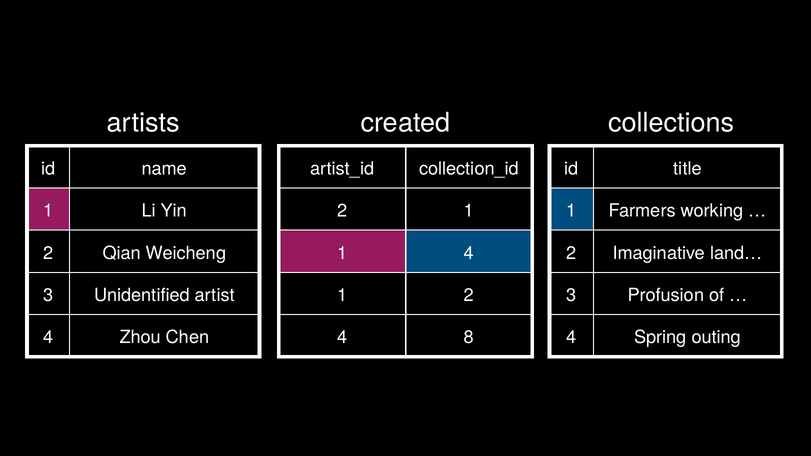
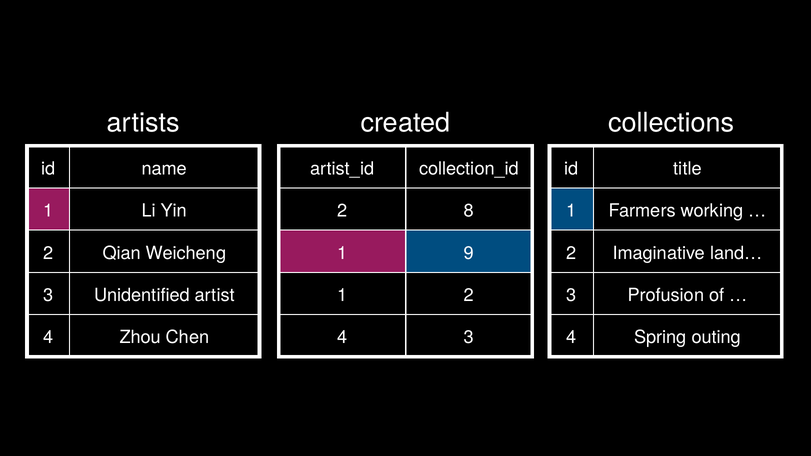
2 1: 1 -> 8 (469, 211)
1 4: 4 -> 9 (469, 253)
4 8: 8 -> 3 (469, 338)
